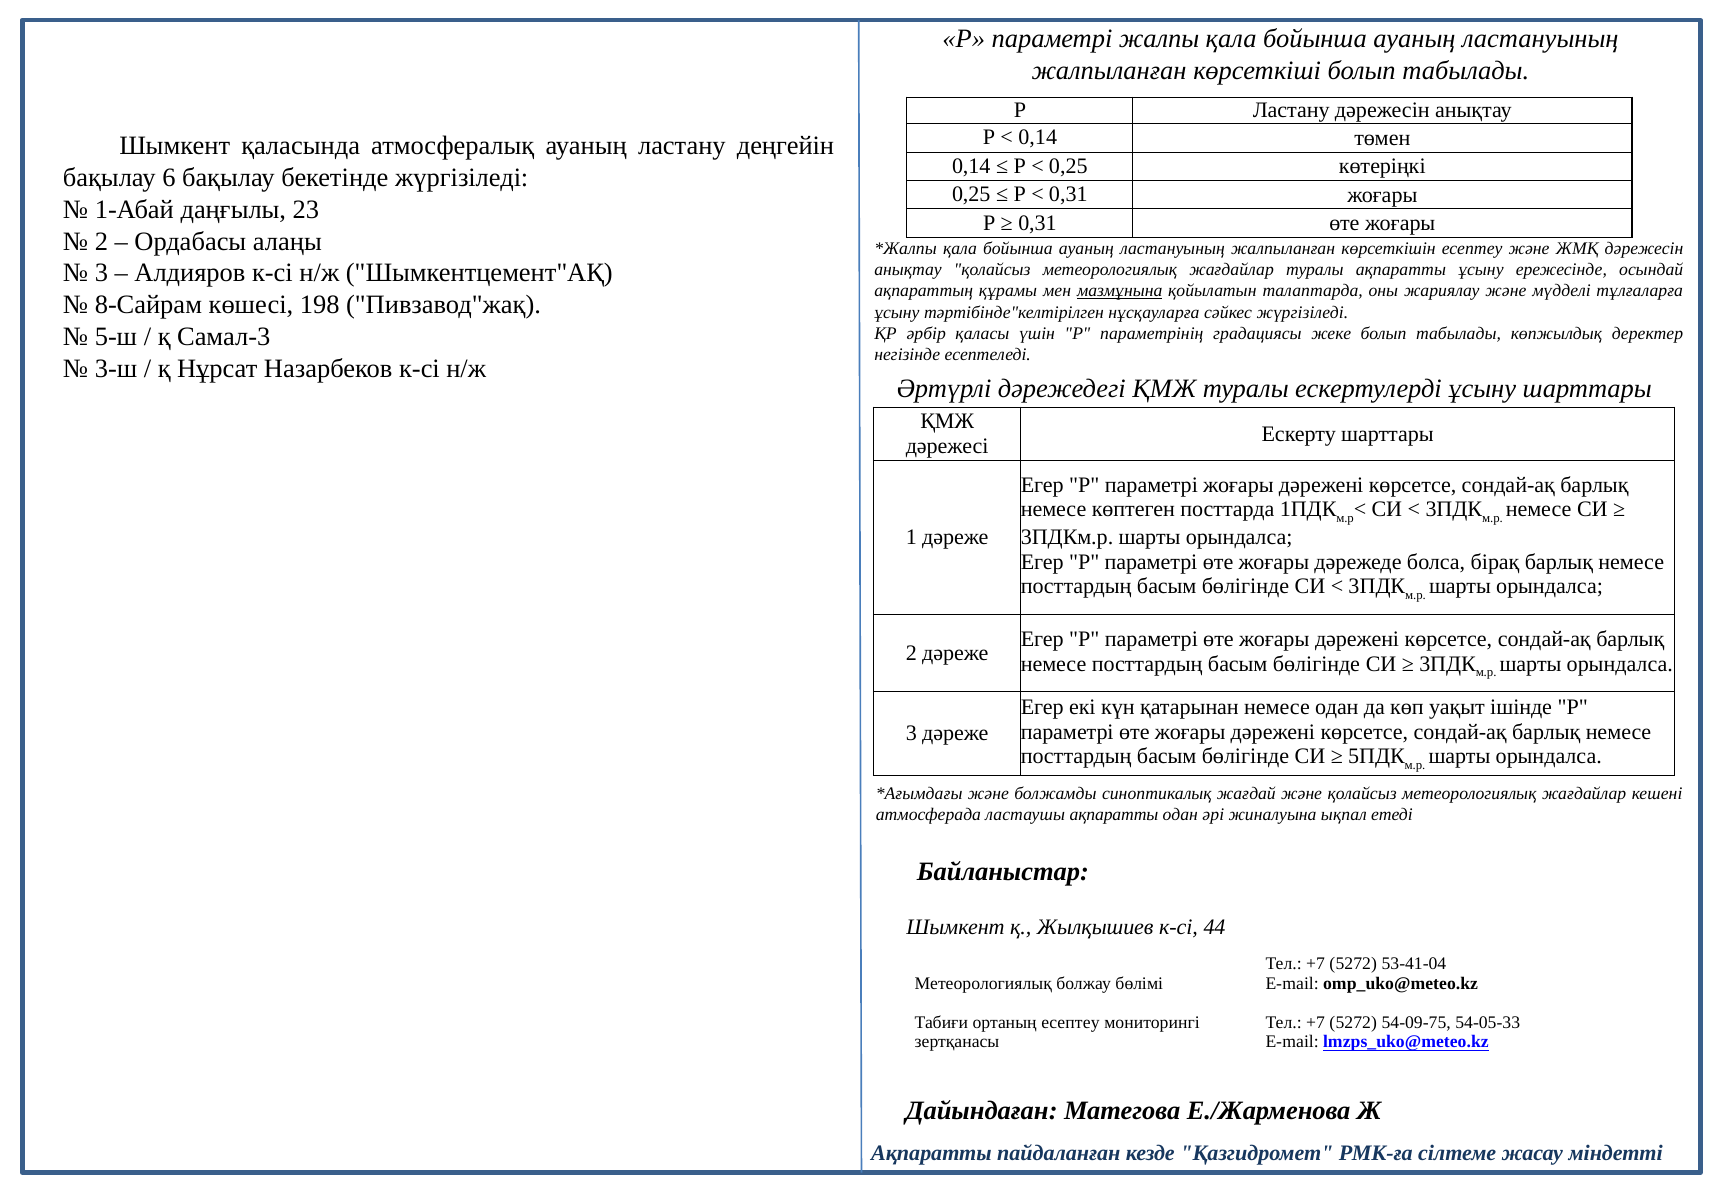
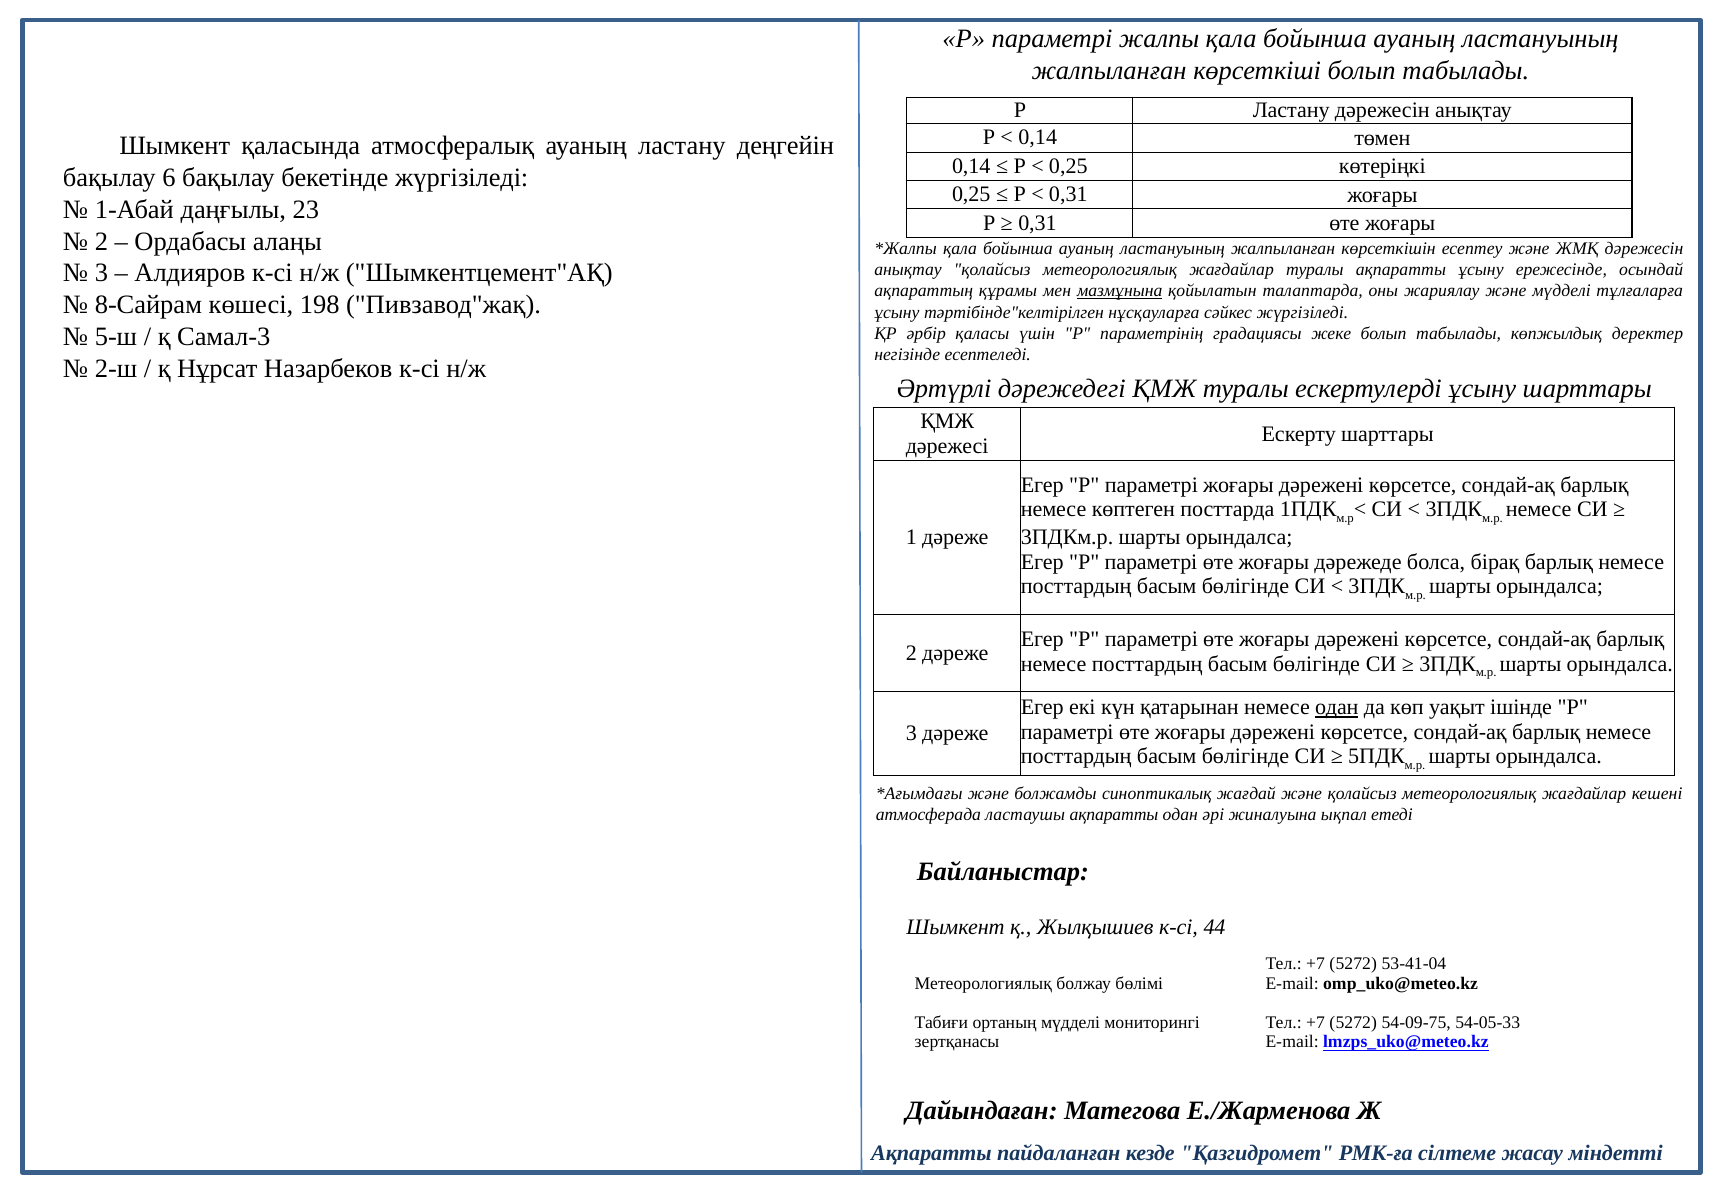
3-ш: 3-ш -> 2-ш (116, 369)
одан underline: none -> present (1337, 707)
ортаның есептеу: есептеу -> мүдделі (1071, 1022)
